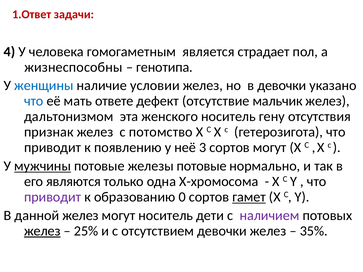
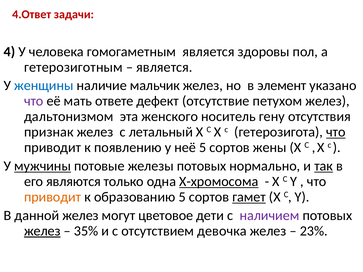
1.Ответ: 1.Ответ -> 4.Ответ (32, 14)
страдает: страдает -> здоровы (264, 52)
жизнеспособны: жизнеспособны -> гетерозиготным (73, 67)
генотипа: генотипа -> является (164, 67)
условии: условии -> мальчик (155, 86)
в девочки: девочки -> элемент (282, 86)
что colour: blue -> purple (34, 101)
мальчик: мальчик -> петухом (277, 101)
потомство: потомство -> летальный (161, 132)
что underline: none -> present (336, 132)
неё 3: 3 -> 5 (203, 148)
сортов могут: могут -> жены (270, 148)
железы потовые: потовые -> потовых (202, 166)
так underline: none -> present (324, 166)
Х-хромосома underline: none -> present (219, 182)
приводит colour: purple -> orange (53, 197)
образованию 0: 0 -> 5 (182, 197)
могут носитель: носитель -> цветовое (166, 216)
25%: 25% -> 35% (86, 231)
отсутствием девочки: девочки -> девочка (222, 231)
35%: 35% -> 23% (314, 231)
